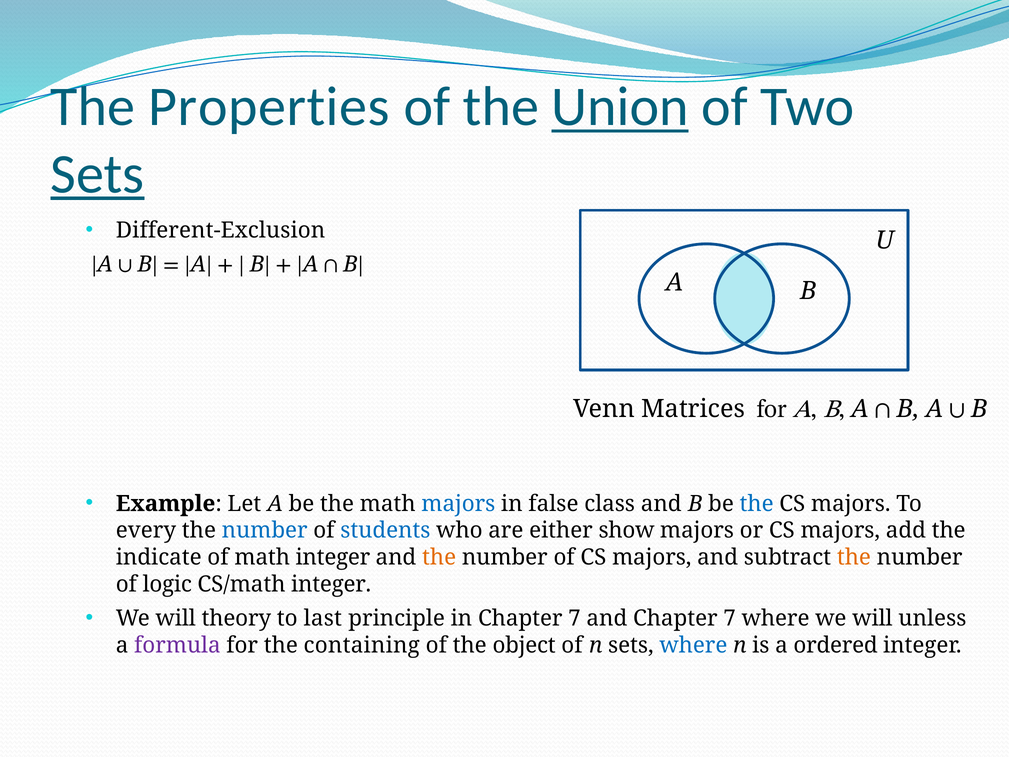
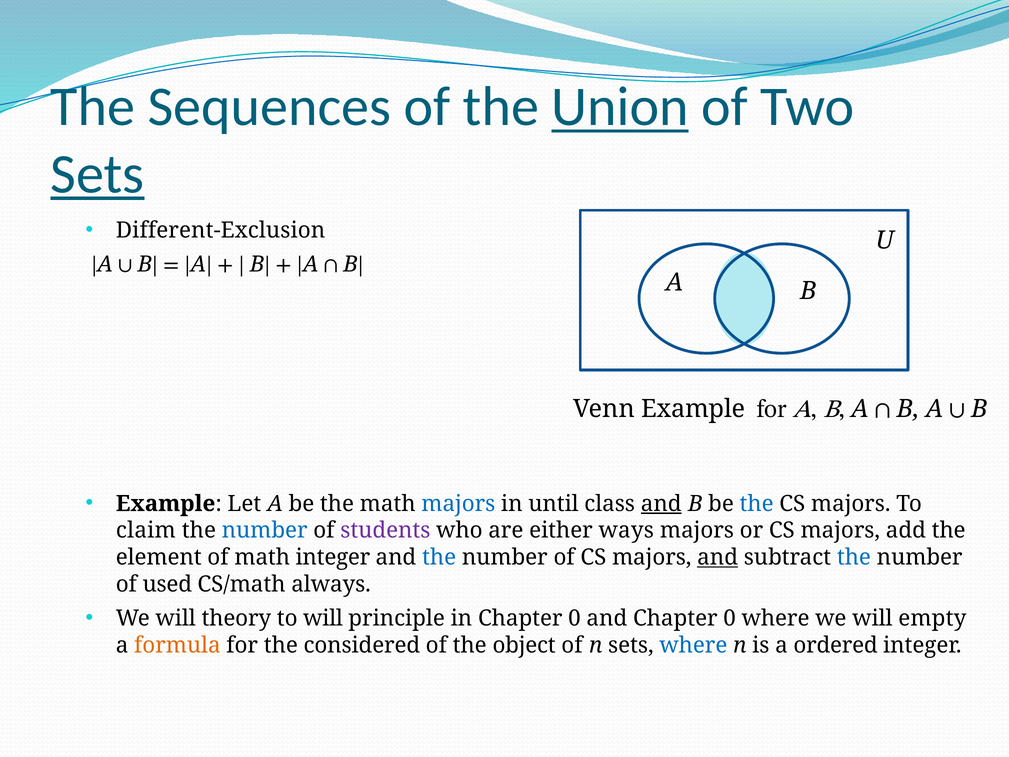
Properties: Properties -> Sequences (269, 107)
Venn Matrices: Matrices -> Example (693, 409)
false: false -> until (553, 503)
and underline: none -> present (661, 503)
every: every -> claim (146, 530)
students colour: blue -> purple (385, 530)
show: show -> ways (626, 530)
indicate: indicate -> element (159, 557)
the colour: orange -> blue (439, 557)
and underline: none -> present (718, 557)
the colour: orange -> blue (854, 557)
logic: logic -> used (167, 584)
CS/math integer: integer -> always (331, 584)
to last: last -> will (323, 618)
in Chapter 7: 7 -> 0 (574, 618)
and Chapter 7: 7 -> 0 (730, 618)
unless: unless -> empty (932, 618)
formula colour: purple -> orange (177, 645)
containing: containing -> considered (362, 645)
